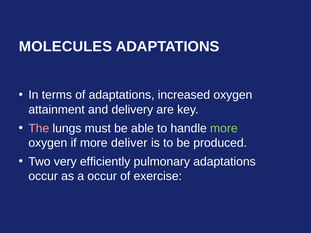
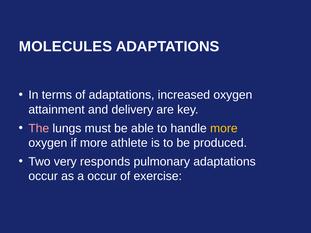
more colour: light green -> yellow (224, 128)
deliver: deliver -> athlete (129, 143)
efficiently: efficiently -> responds (105, 162)
